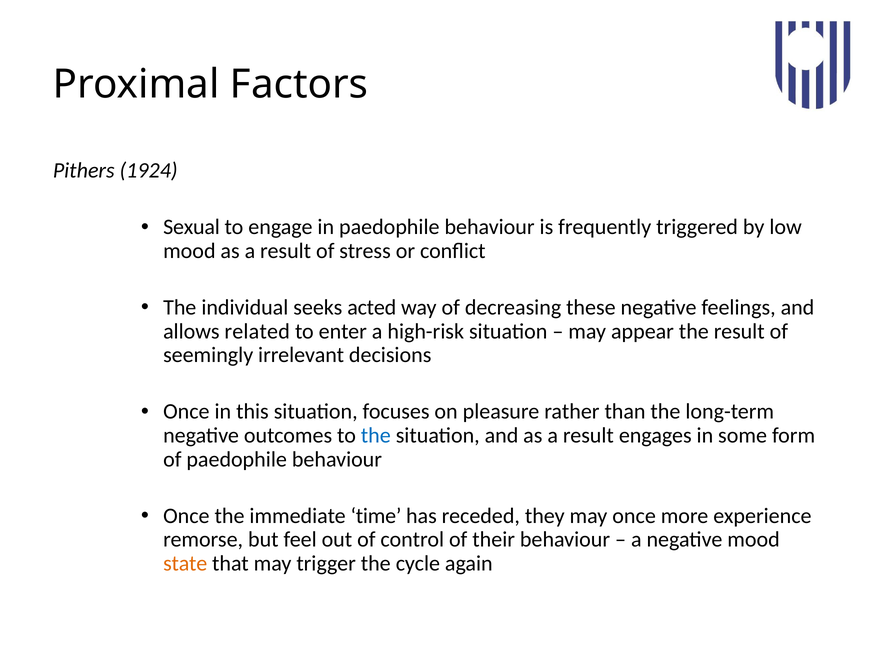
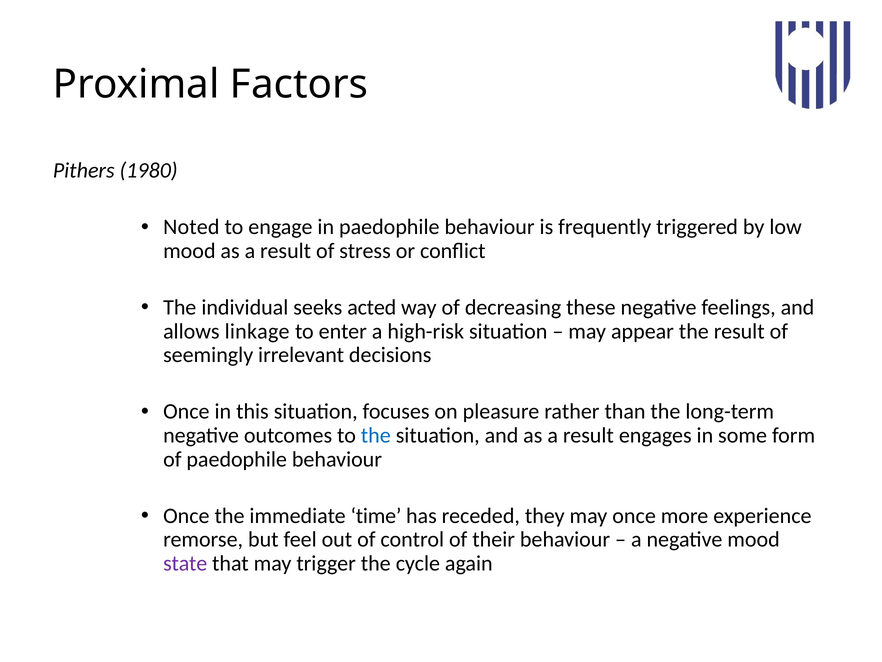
1924: 1924 -> 1980 (149, 171)
Sexual: Sexual -> Noted (191, 227)
related: related -> linkage (257, 331)
state colour: orange -> purple (185, 563)
